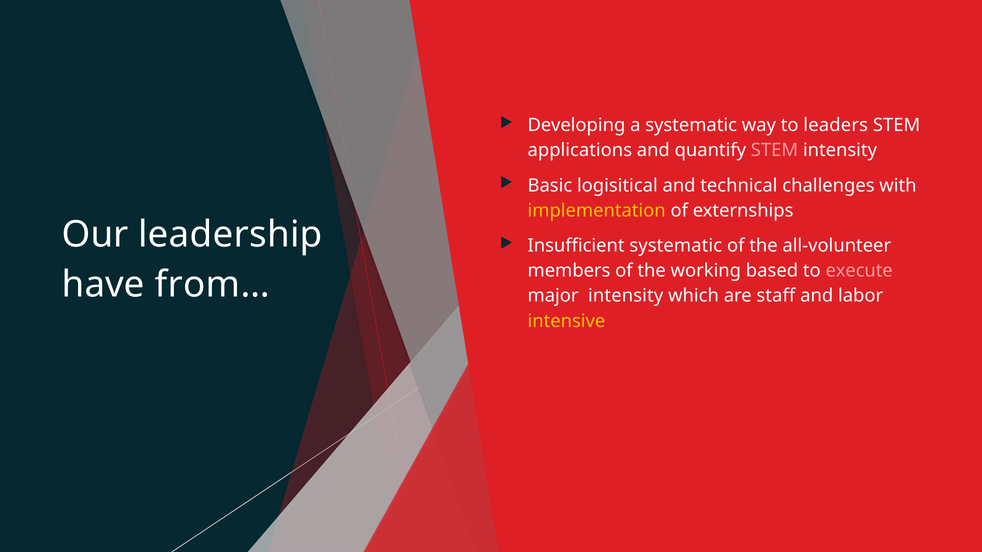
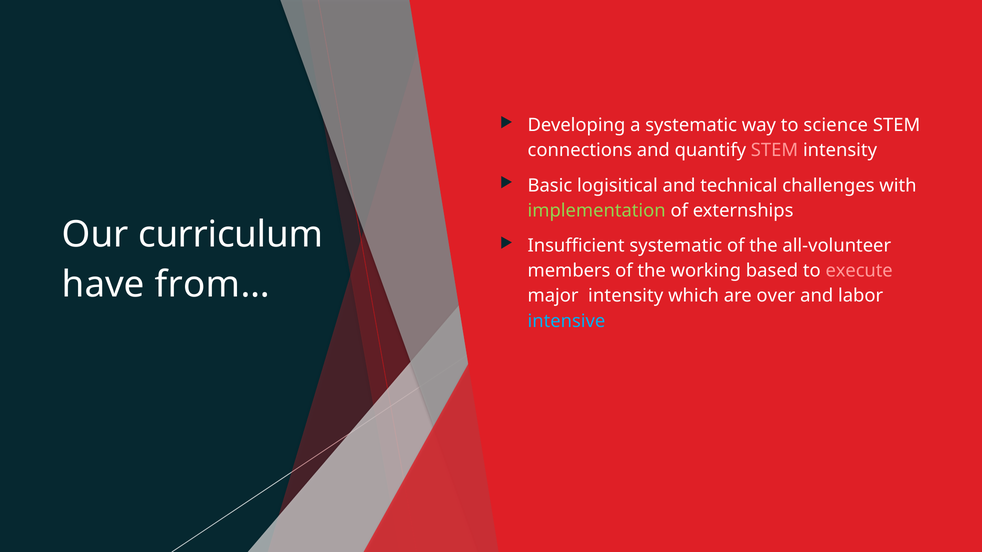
leaders: leaders -> science (836, 125)
applications: applications -> connections (580, 150)
implementation colour: yellow -> light green (597, 211)
leadership: leadership -> curriculum (231, 235)
staff: staff -> over (776, 296)
intensive colour: yellow -> light blue (566, 321)
